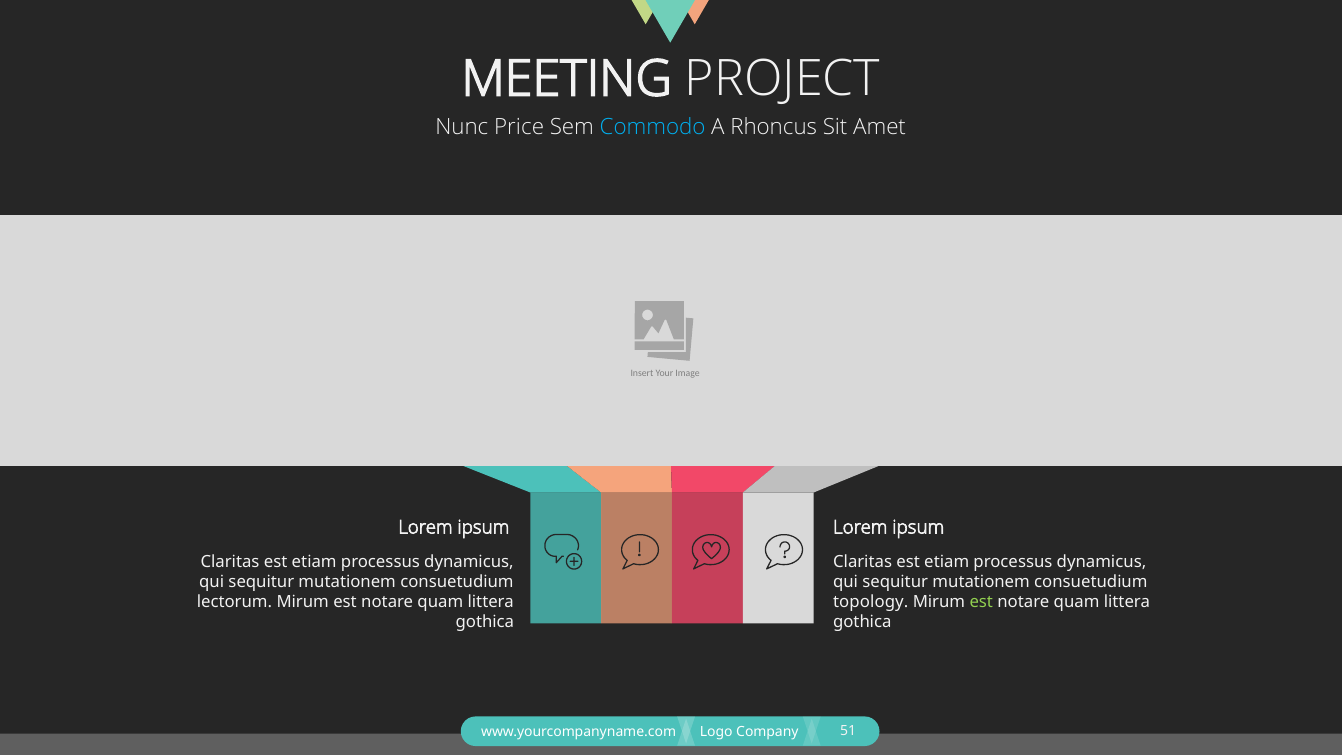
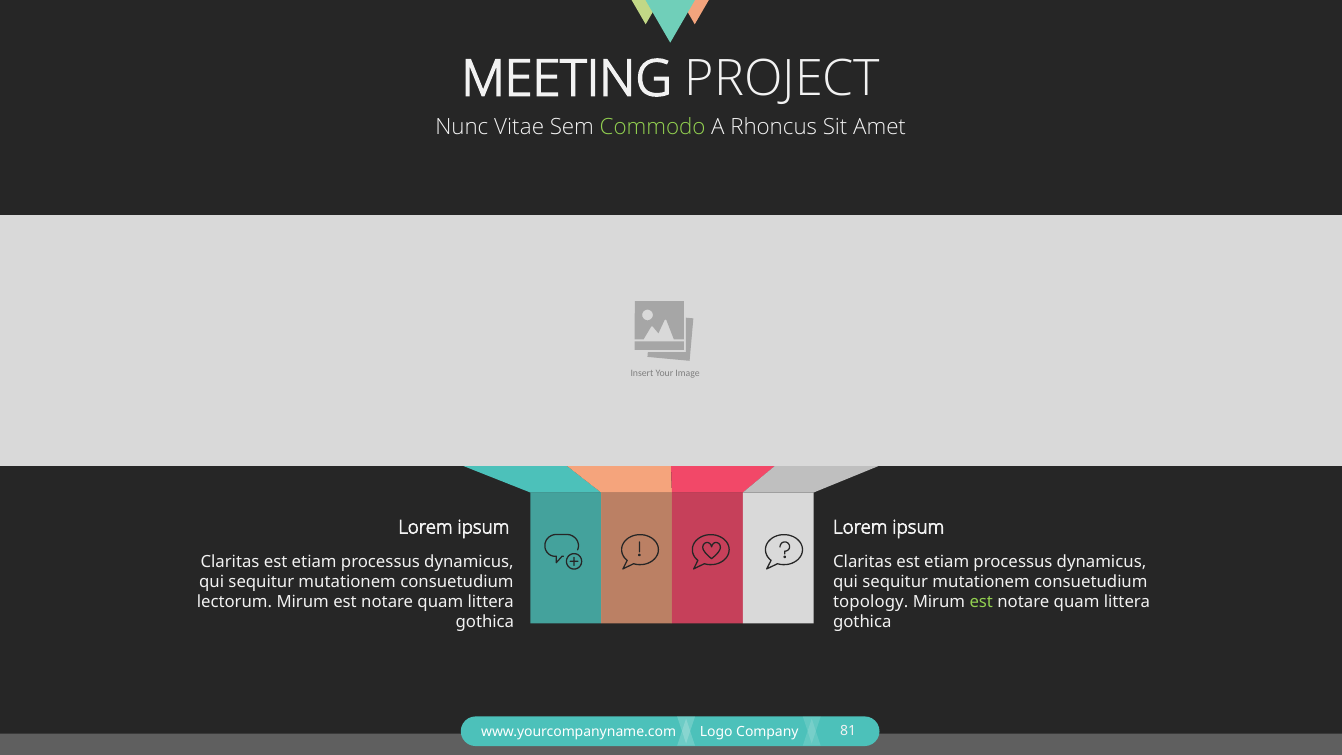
Price: Price -> Vitae (519, 127)
Commodo colour: light blue -> light green (653, 127)
51: 51 -> 81 (848, 731)
